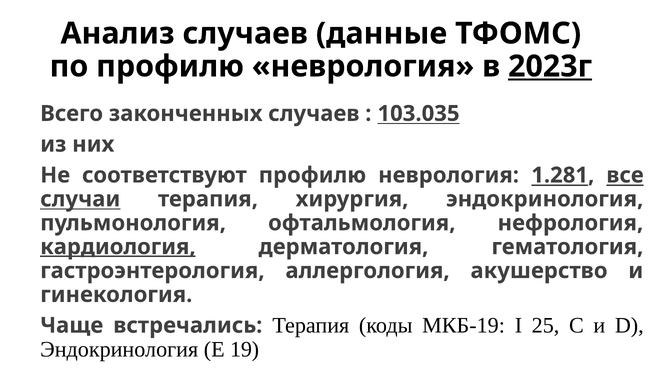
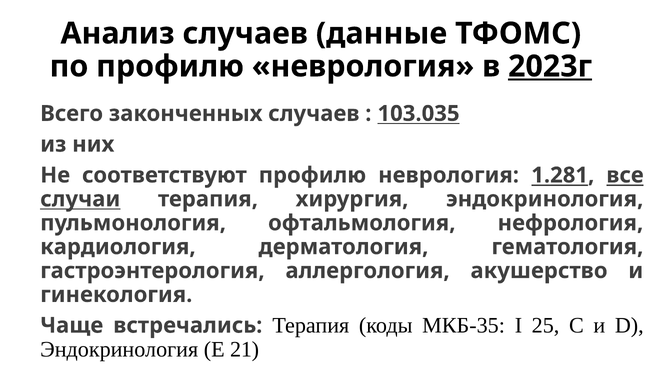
кардиология underline: present -> none (118, 247)
МКБ-19: МКБ-19 -> МКБ-35 (464, 325)
19: 19 -> 21 (245, 349)
